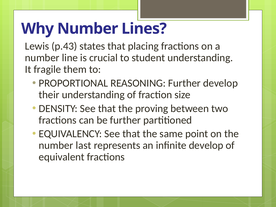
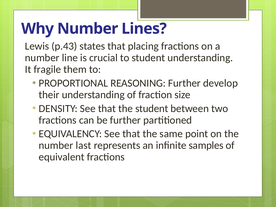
the proving: proving -> student (152, 108)
infinite develop: develop -> samples (206, 145)
